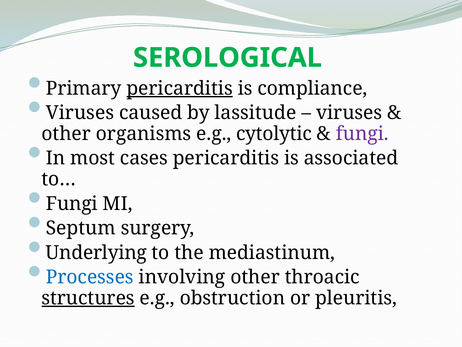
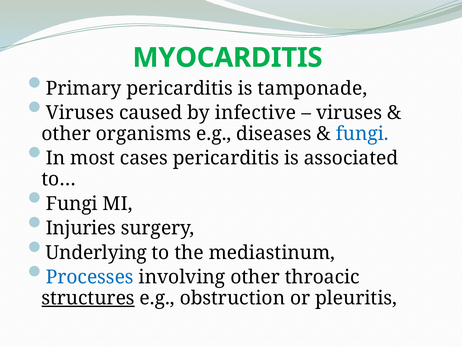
SEROLOGICAL: SEROLOGICAL -> MYOCARDITIS (228, 58)
pericarditis underline: present -> none (180, 88)
compliance: compliance -> tamponade (312, 88)
lassitude: lassitude -> infective (255, 113)
cytolytic: cytolytic -> diseases (274, 134)
fungi colour: purple -> blue (362, 134)
Septum: Septum -> Injuries (81, 228)
